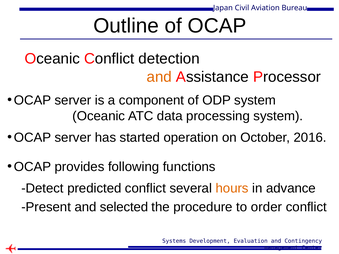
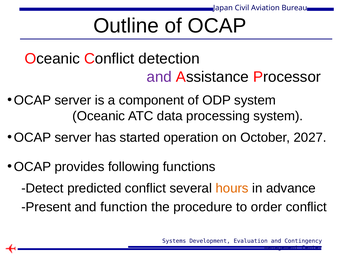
and colour: orange -> purple (159, 77)
2016: 2016 -> 2027 (310, 138)
selected: selected -> function (124, 207)
